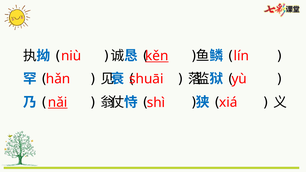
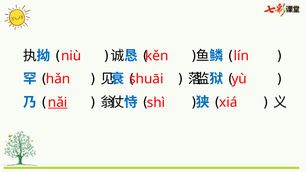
kěn underline: present -> none (157, 56)
